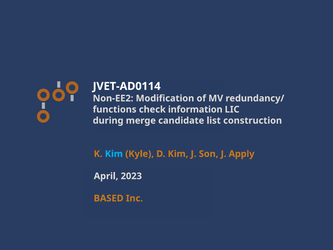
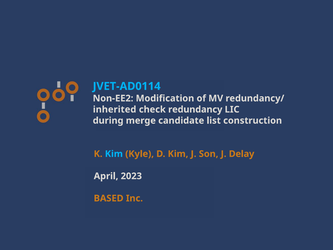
JVET-AD0114 colour: white -> light blue (127, 86)
functions: functions -> inherited (115, 109)
information: information -> redundancy (195, 109)
Apply: Apply -> Delay (242, 154)
